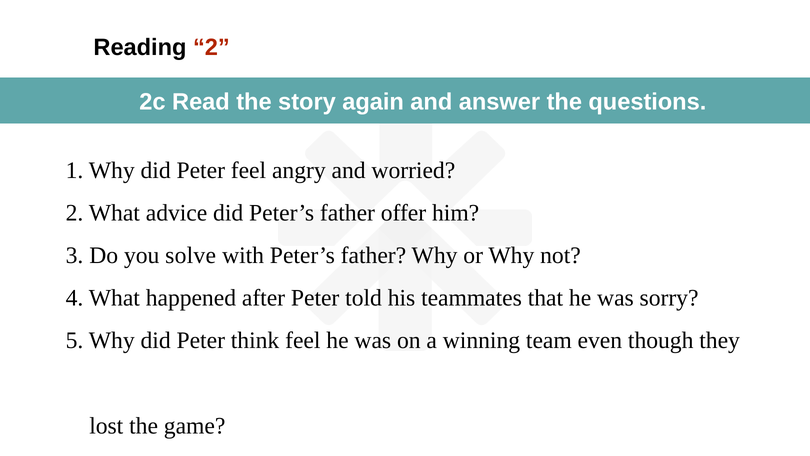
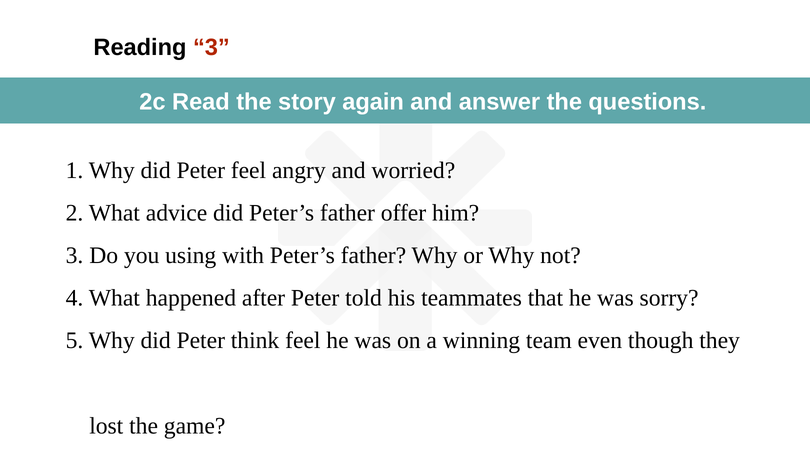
Reading 2: 2 -> 3 (211, 48)
solve: solve -> using (191, 255)
